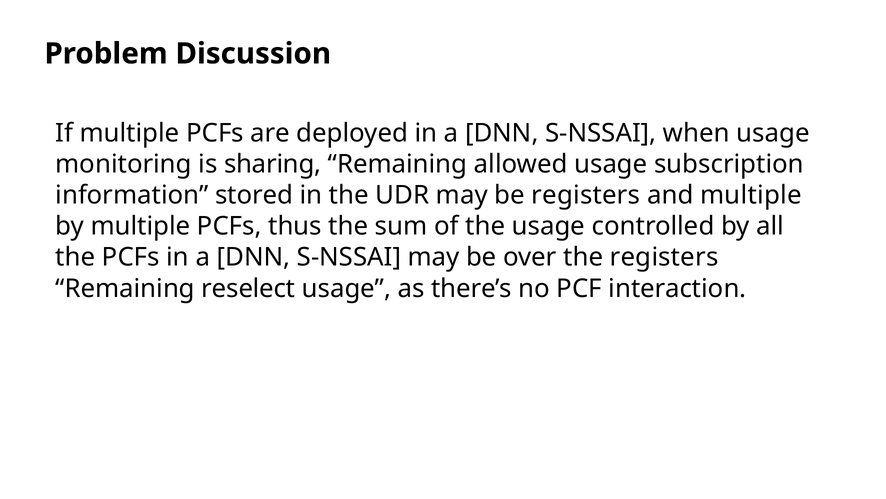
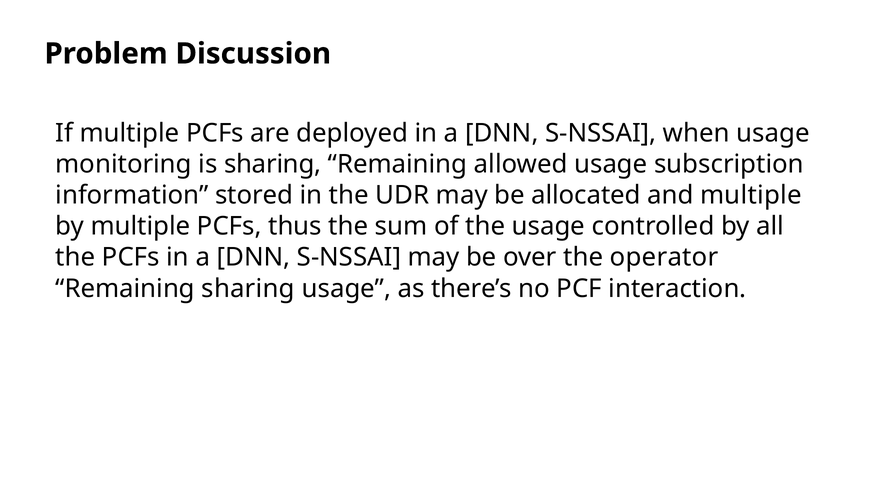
be registers: registers -> allocated (586, 195)
the registers: registers -> operator (664, 257)
Remaining reselect: reselect -> sharing (248, 288)
